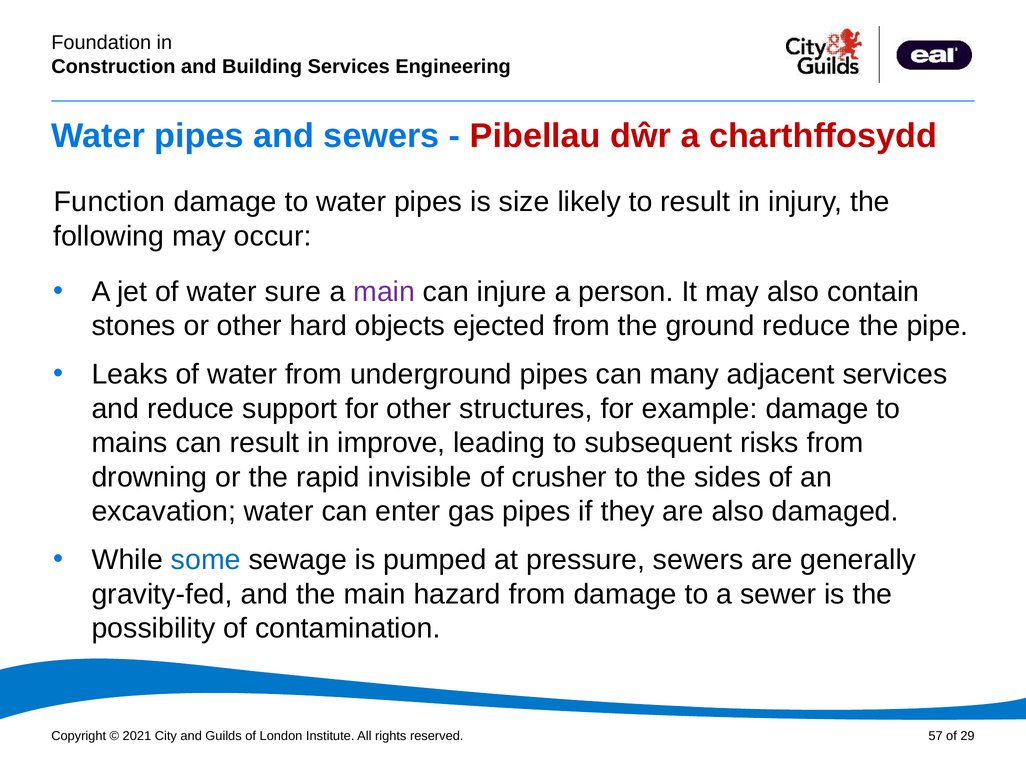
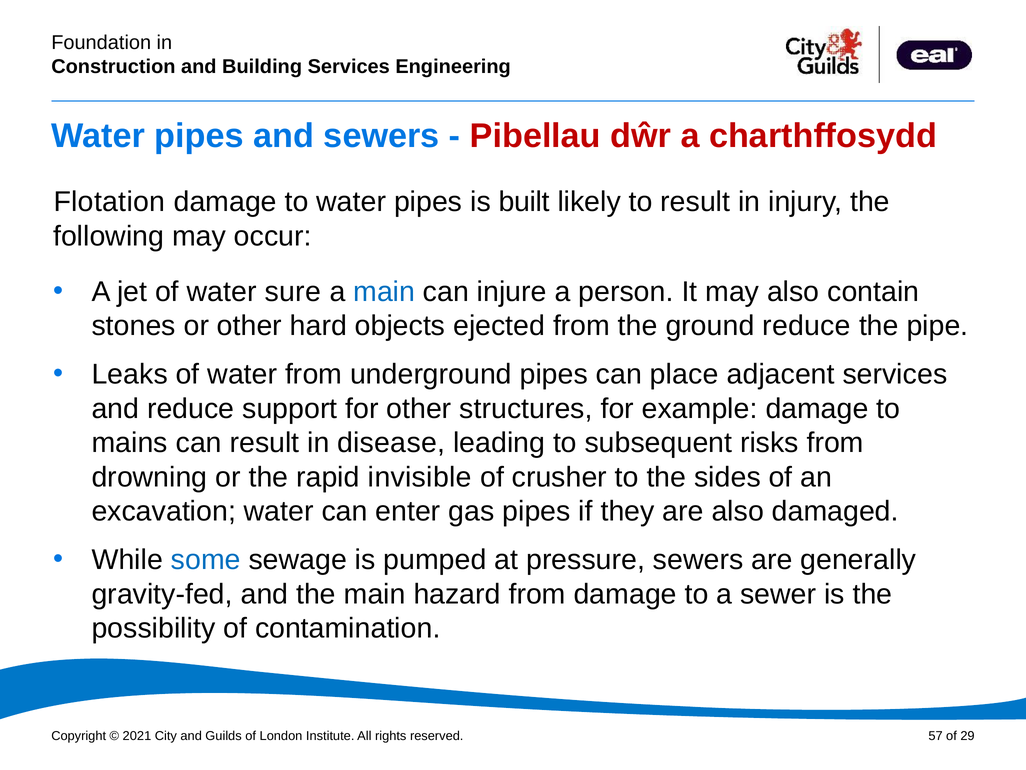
Function: Function -> Flotation (109, 202)
size: size -> built (524, 202)
main colour: purple -> blue (384, 292)
many: many -> place (684, 374)
improve: improve -> disease (391, 443)
